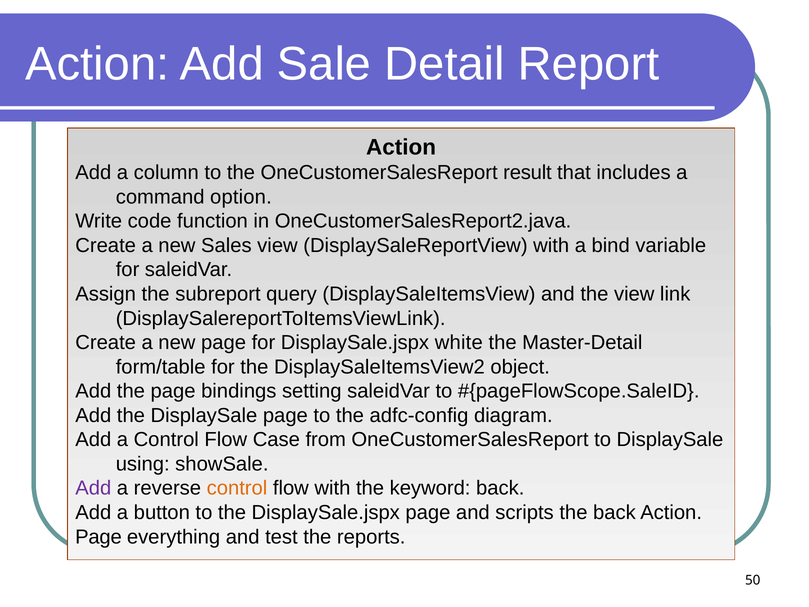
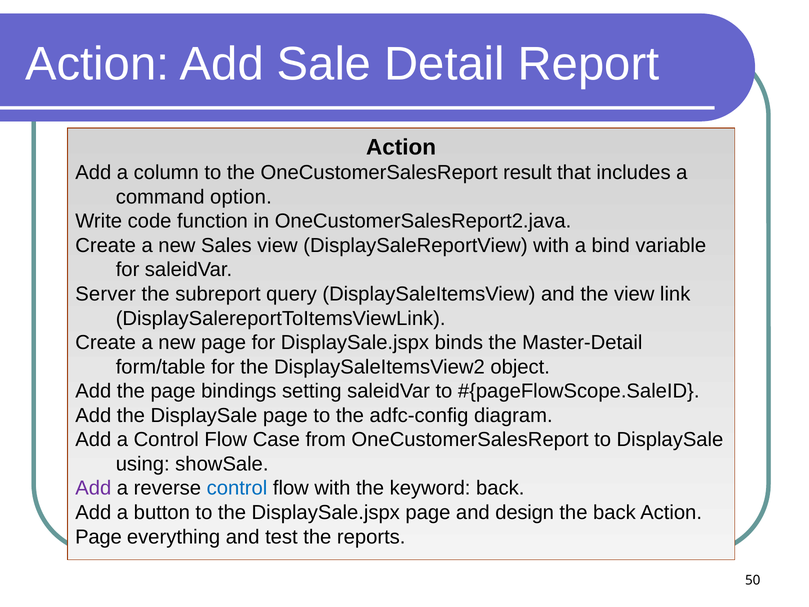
Assign: Assign -> Server (106, 294)
white: white -> binds (459, 343)
control colour: orange -> blue (237, 488)
scripts: scripts -> design (525, 512)
